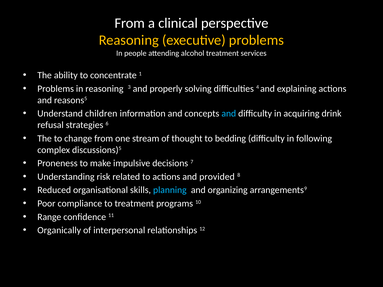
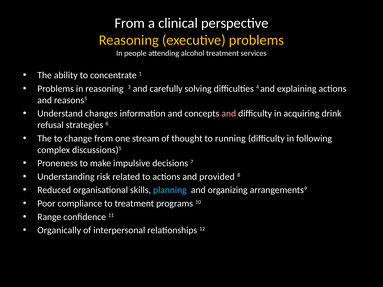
properly: properly -> carefully (166, 89)
children: children -> changes (101, 114)
and colour: light blue -> pink (229, 114)
bedding: bedding -> running (230, 139)
